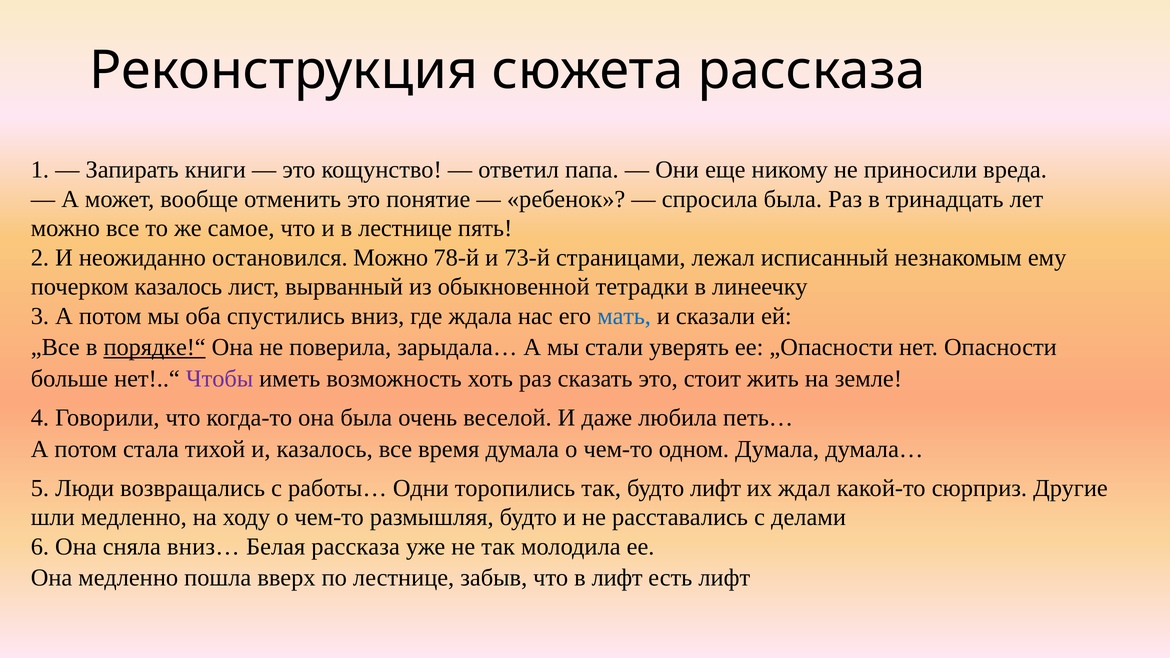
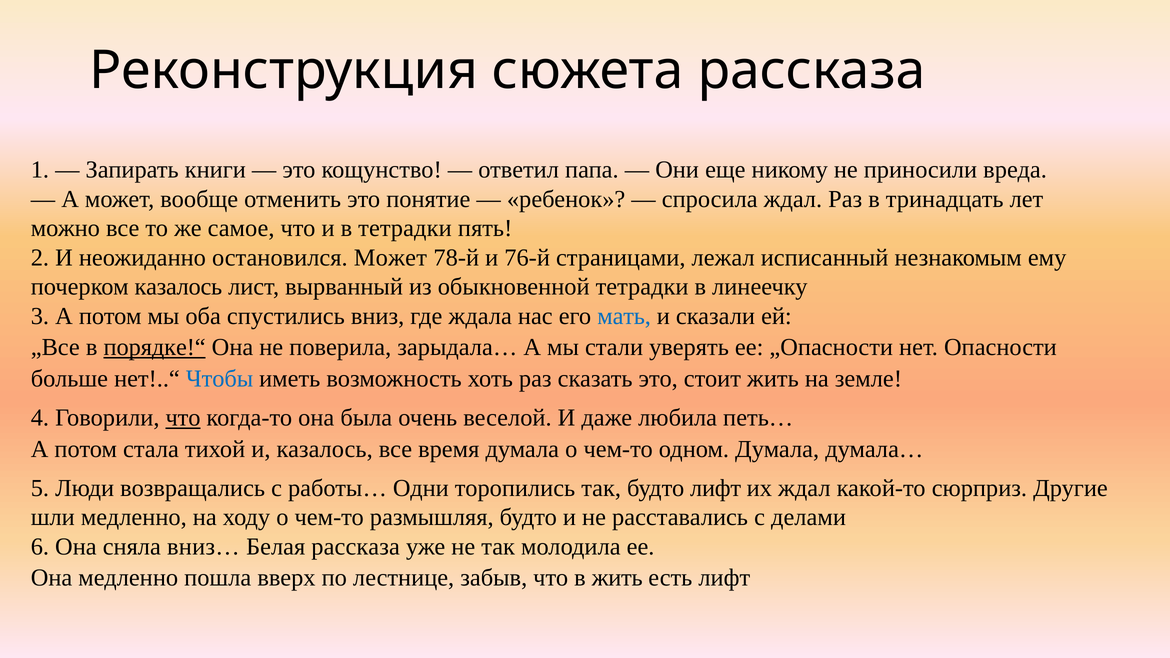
спросила была: была -> ждал (793, 199)
в лестнице: лестнице -> тетрадки (405, 228)
остановился Можно: Можно -> Может (390, 258)
73-й: 73-й -> 76-й (527, 258)
Чтобы colour: purple -> blue (220, 379)
что underline: none -> present (183, 418)
в лифт: лифт -> жить (617, 578)
